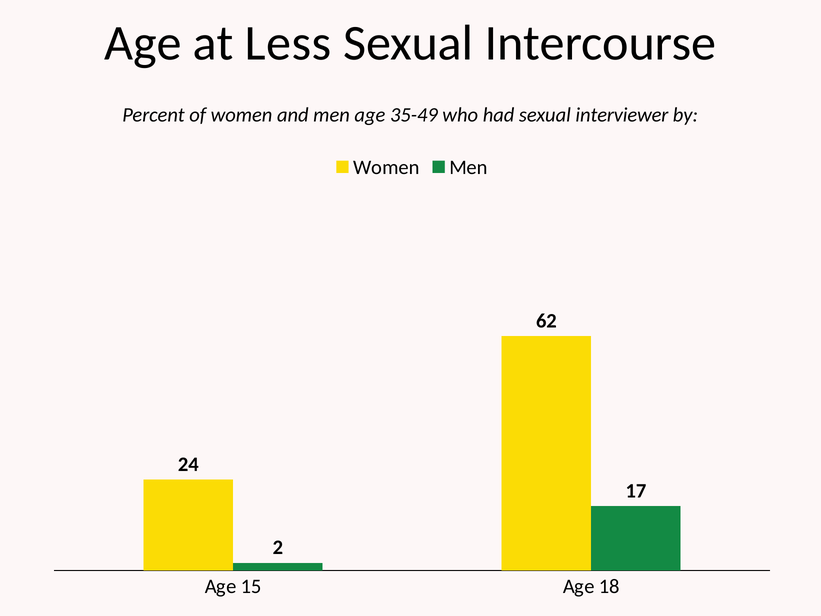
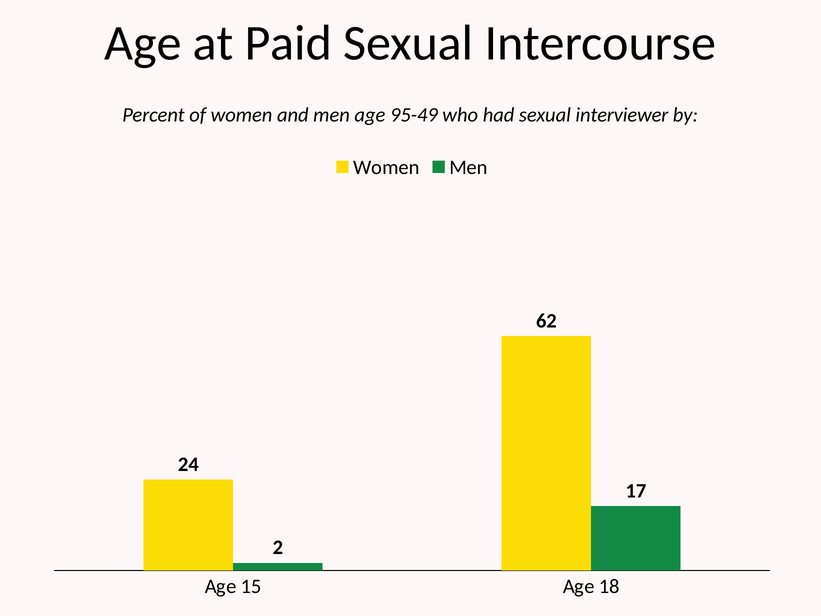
Less: Less -> Paid (288, 43)
35-49: 35-49 -> 95-49 (414, 115)
